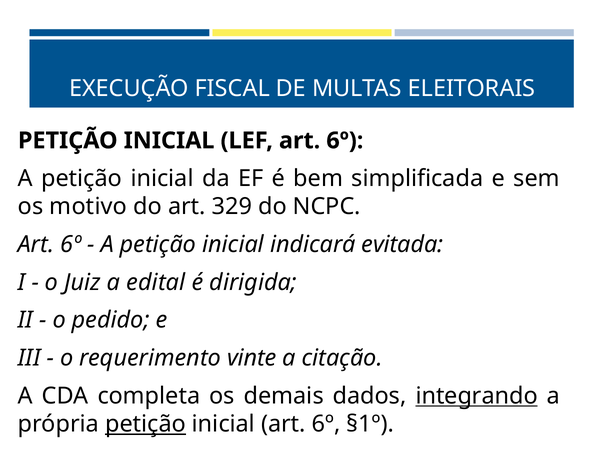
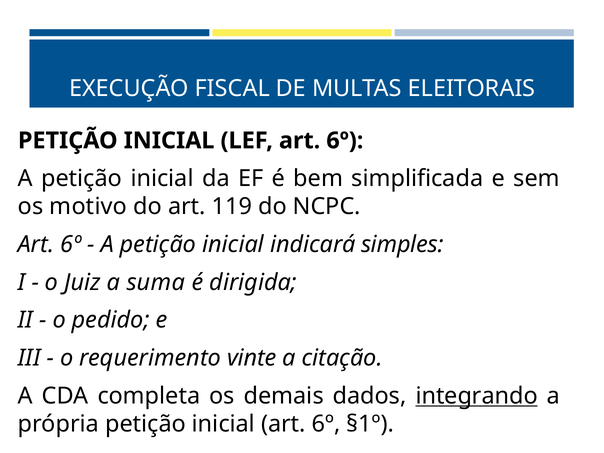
329: 329 -> 119 (232, 207)
evitada: evitada -> simples (402, 244)
edital: edital -> suma (156, 282)
petição underline: present -> none (145, 424)
